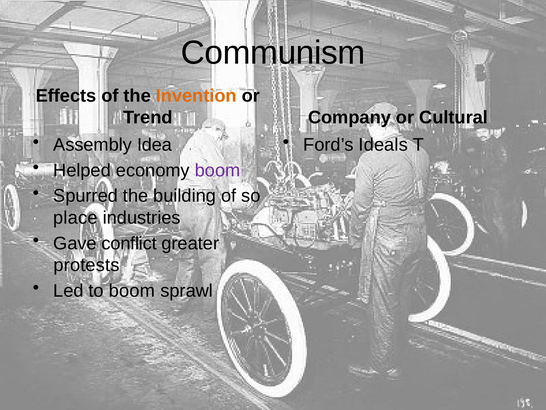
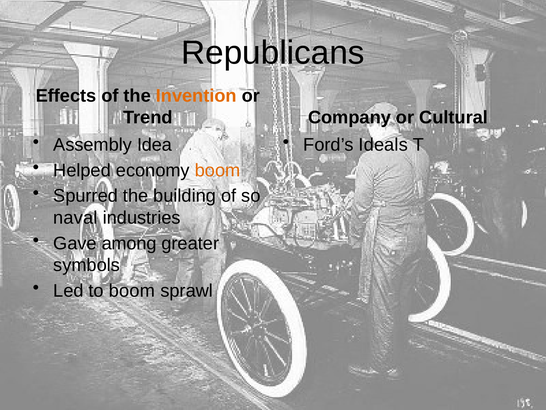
Communism: Communism -> Republicans (273, 53)
boom colour: purple -> orange (218, 170)
place: place -> naval (75, 218)
conflict: conflict -> among (129, 243)
protests: protests -> symbols (87, 265)
